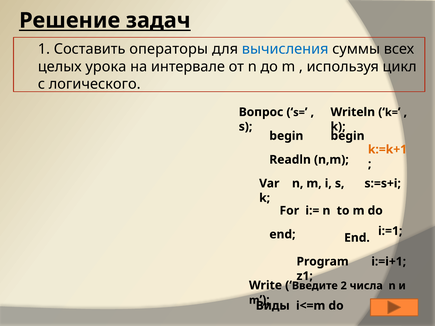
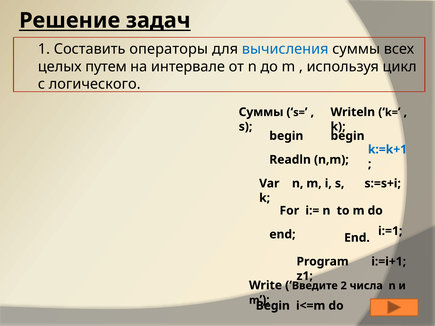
урока: урока -> путем (106, 67)
Вопрос: Вопрос -> Суммы (261, 112)
k:=k+1 colour: orange -> blue (388, 150)
Виды: Виды -> Begin (273, 306)
